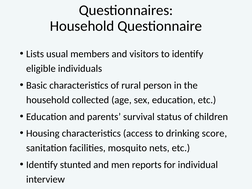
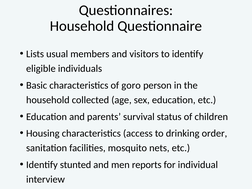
rural: rural -> goro (131, 85)
score: score -> order (214, 133)
